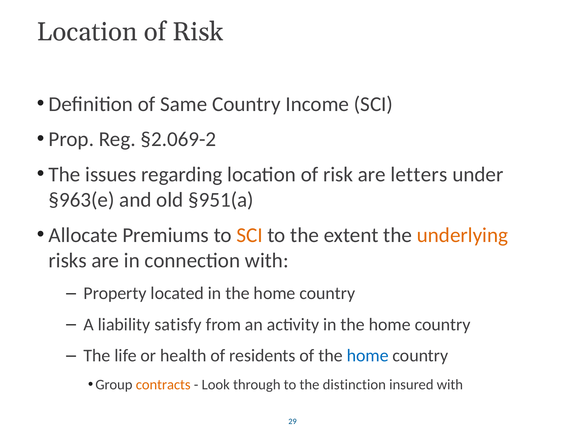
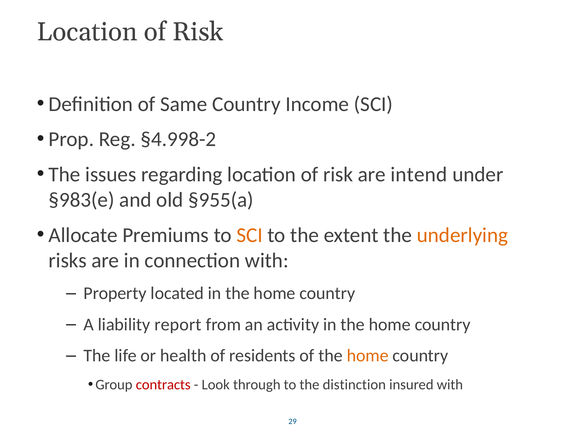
§2.069-2: §2.069-2 -> §4.998-2 (178, 139)
letters: letters -> intend (419, 174)
§963(e: §963(e -> §983(e (82, 200)
§951(a: §951(a -> §955(a (221, 200)
satisfy: satisfy -> report (178, 324)
home colour: blue -> orange (368, 356)
contracts colour: orange -> red (163, 385)
